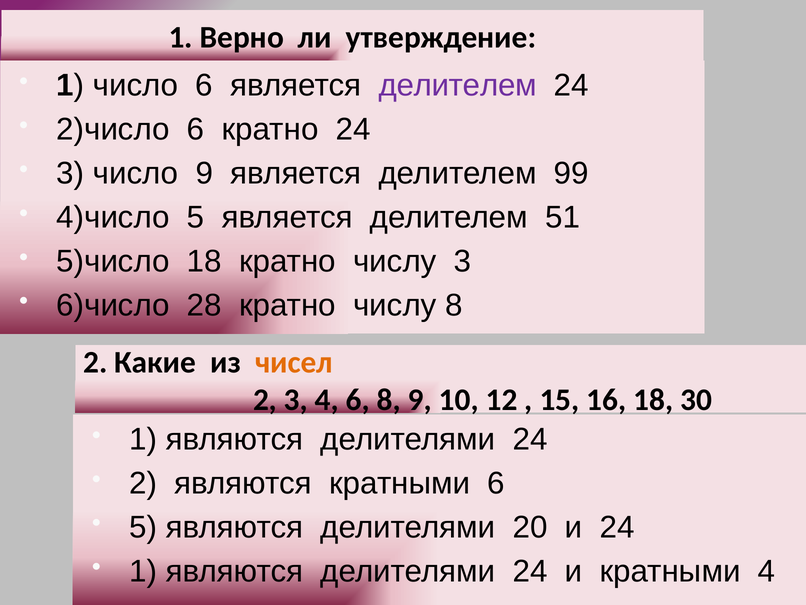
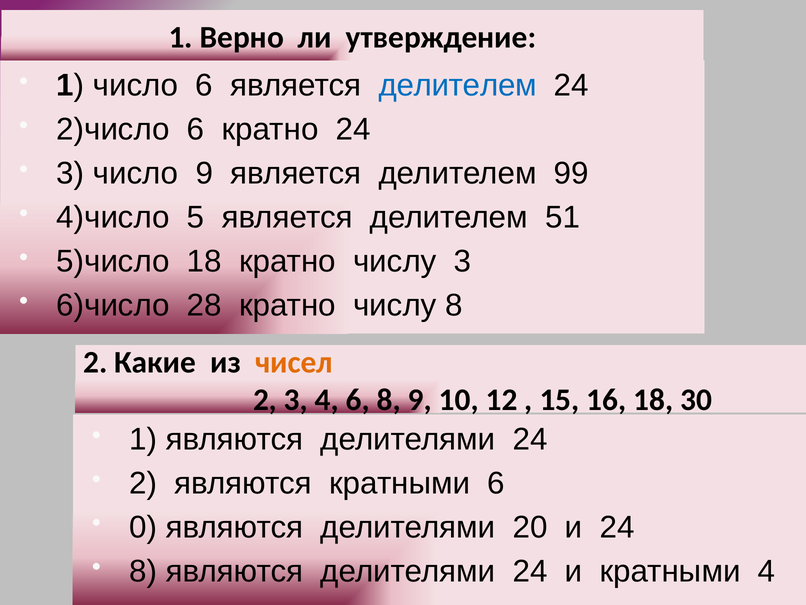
делителем colour: purple -> blue (458, 86)
5: 5 -> 0 (143, 527)
1: 1 -> 8 (143, 571)
